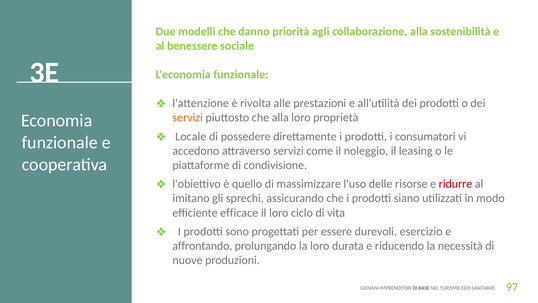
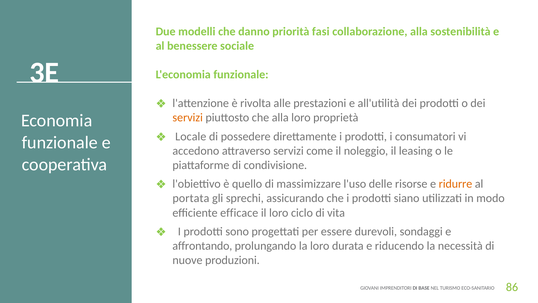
agli: agli -> fasi (321, 31)
ridurre colour: red -> orange (455, 184)
imitano: imitano -> portata (191, 198)
esercizio: esercizio -> sondaggi (421, 231)
97: 97 -> 86 (512, 287)
